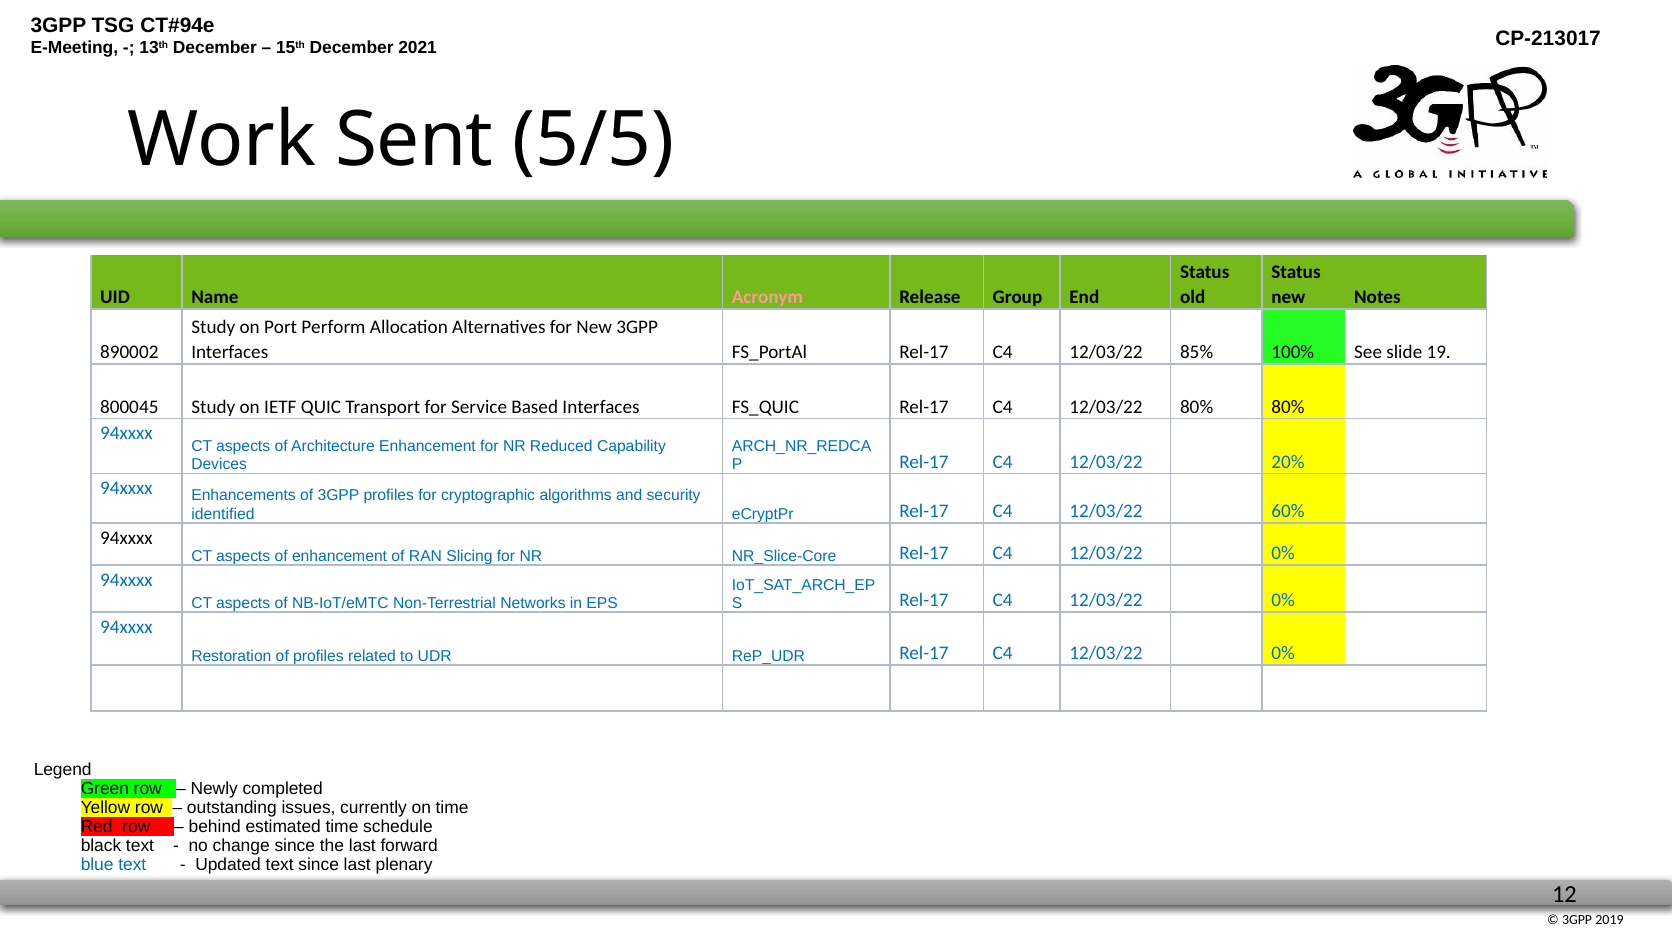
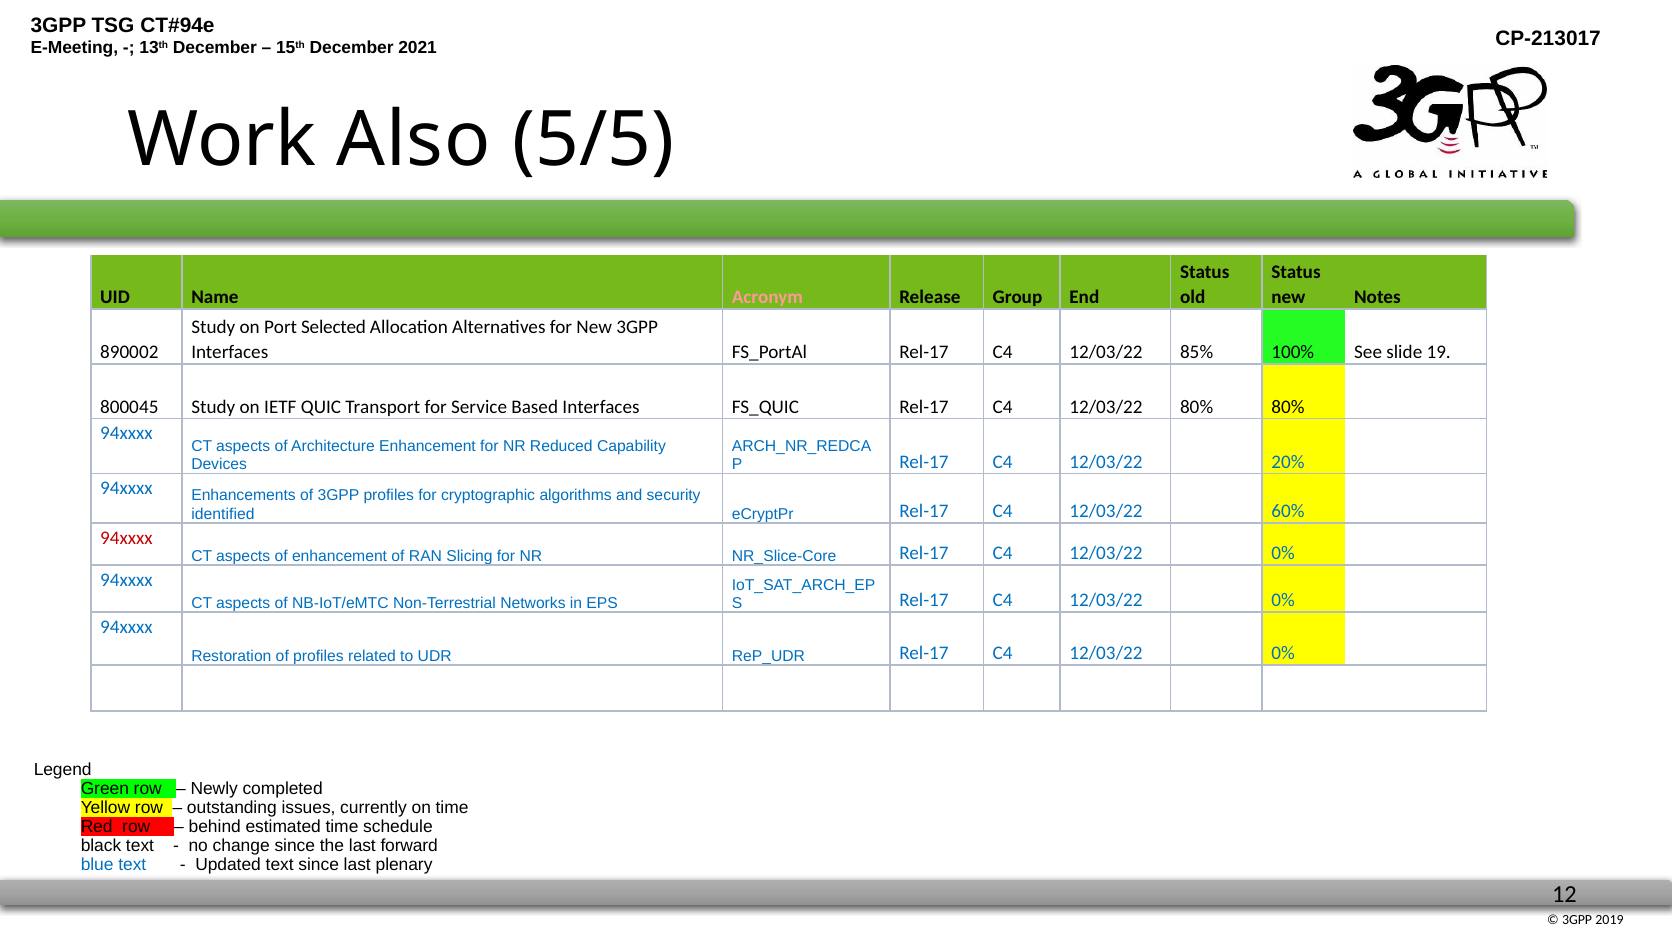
Sent: Sent -> Also (414, 140)
Perform: Perform -> Selected (334, 327)
94xxxx colour: black -> red (126, 537)
